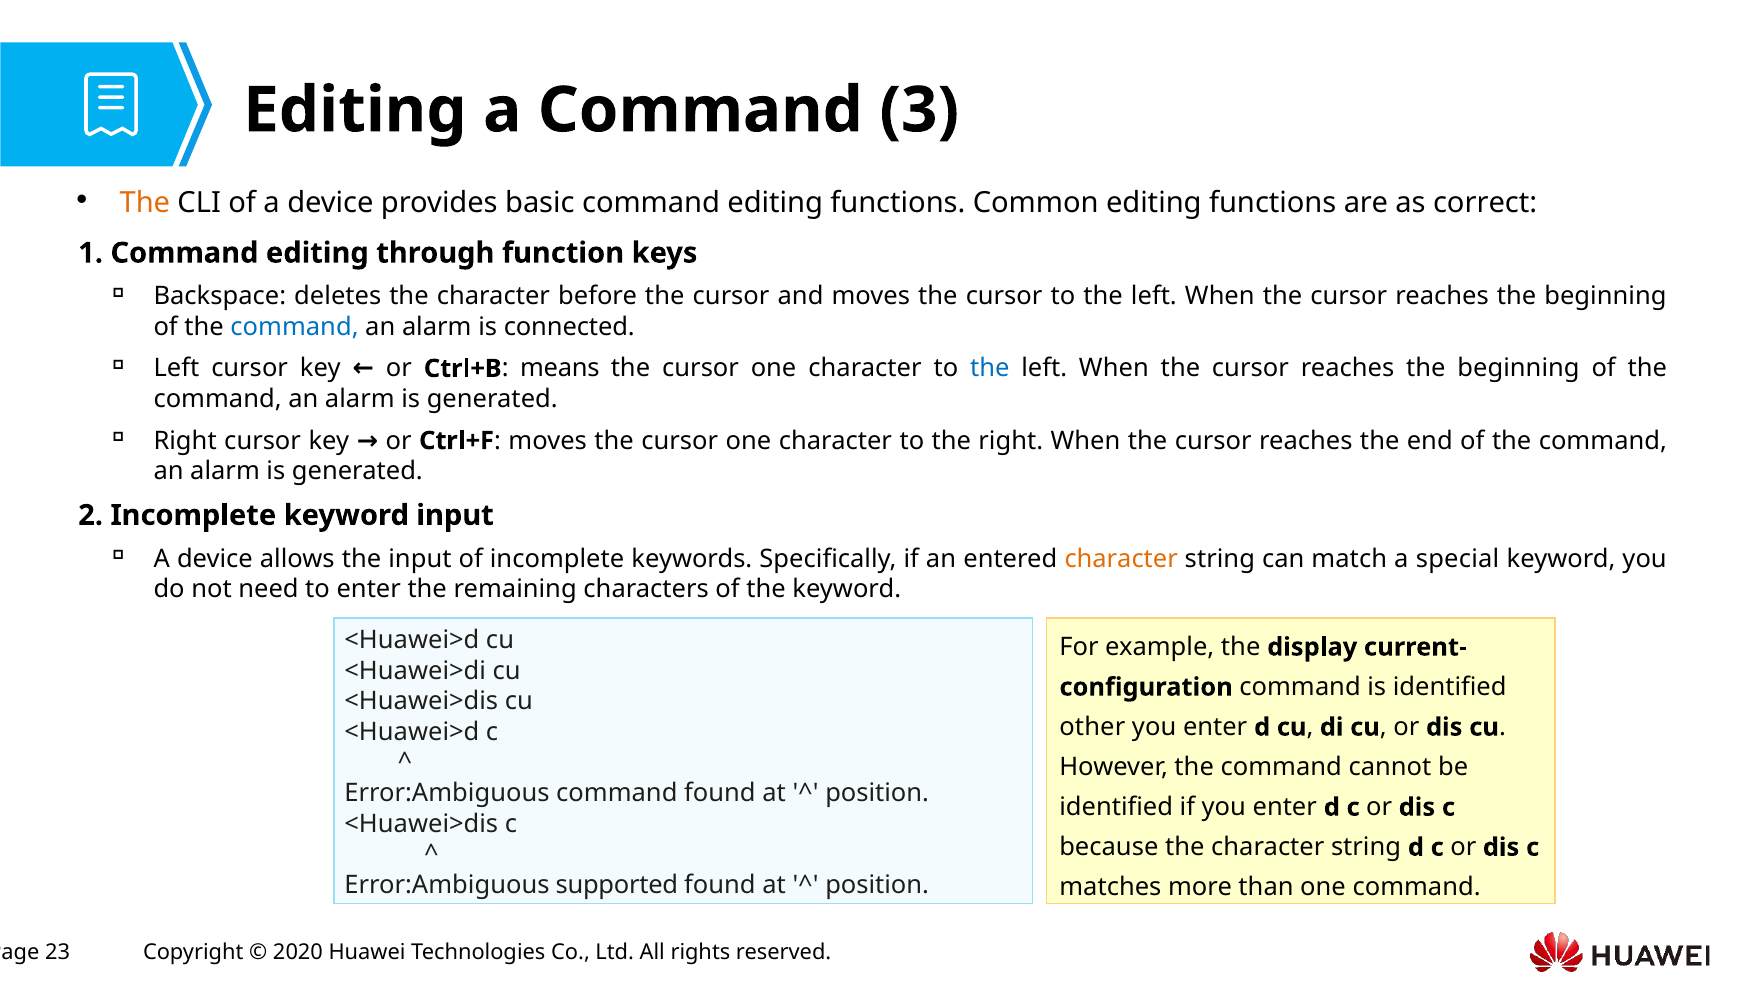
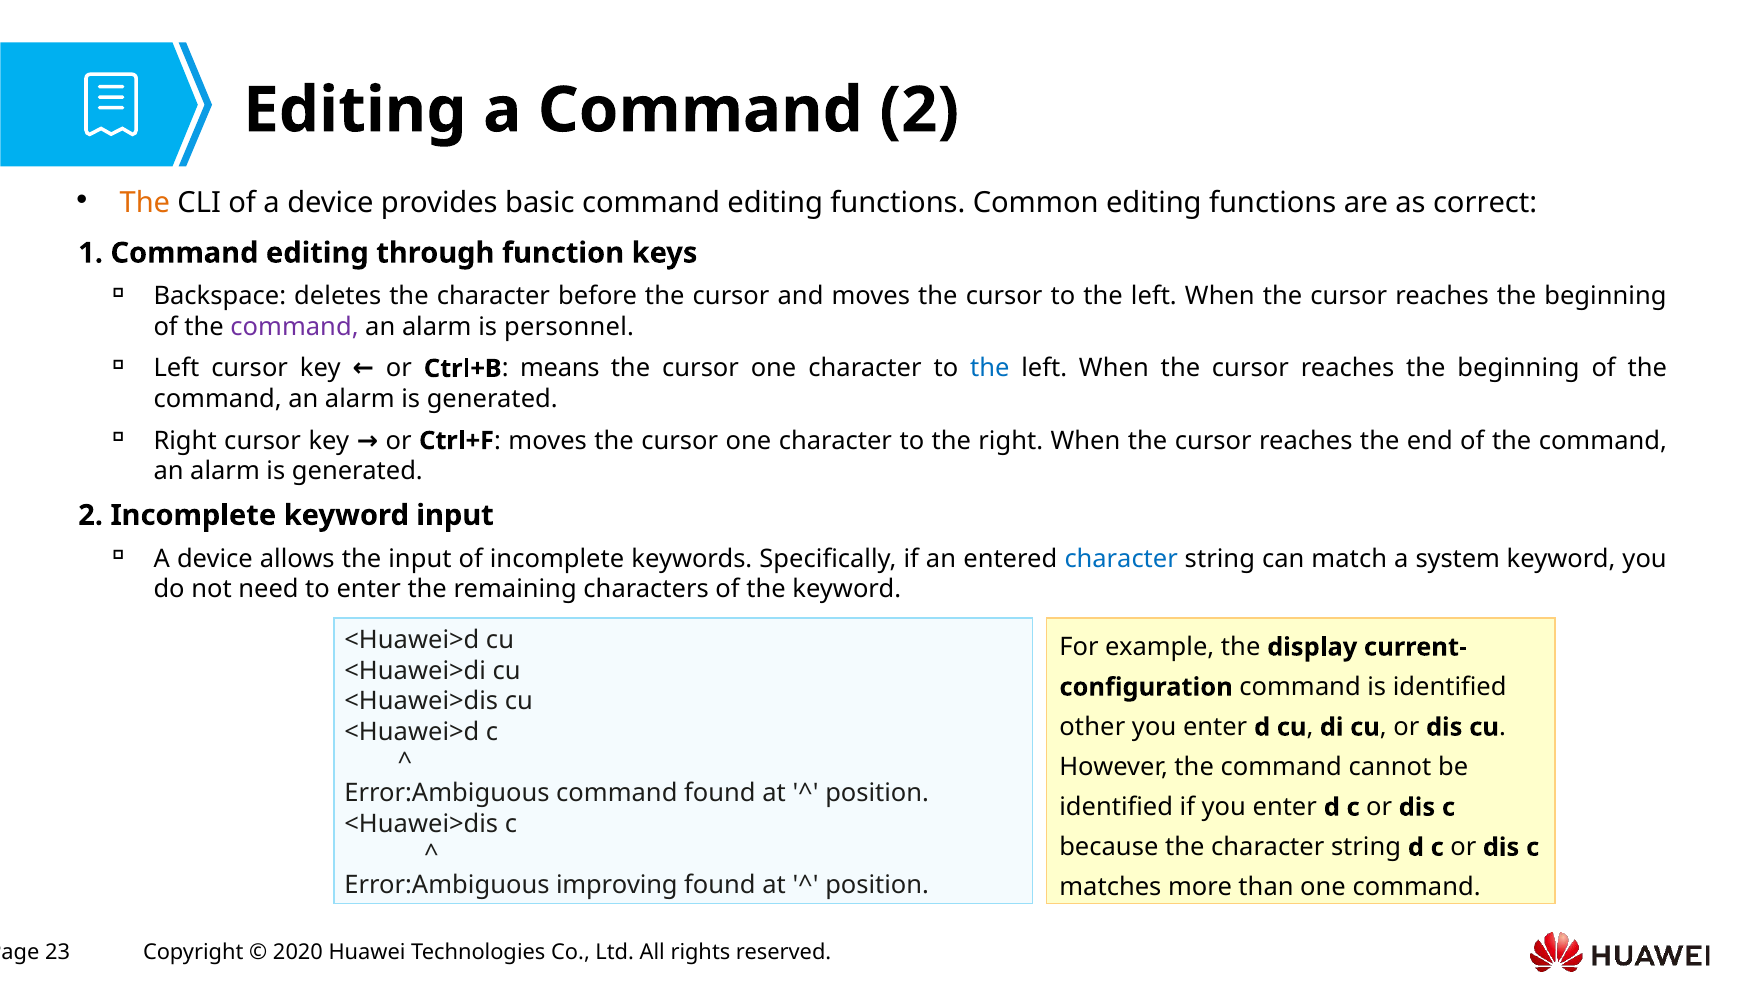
Command 3: 3 -> 2 (919, 110)
command colour: blue -> purple (294, 327)
connected: connected -> personnel (569, 327)
character colour: orange -> blue (1121, 559)
special: special -> system (1458, 559)
supported: supported -> improving (617, 885)
